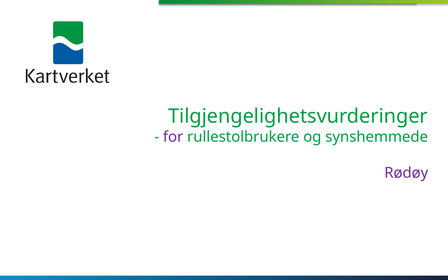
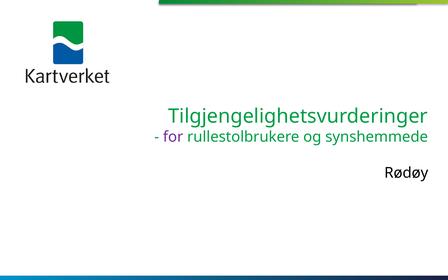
Rødøy colour: purple -> black (406, 173)
